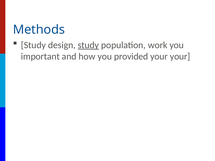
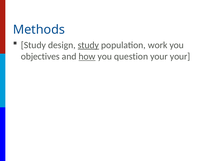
important: important -> objectives (40, 57)
how underline: none -> present (87, 57)
provided: provided -> question (131, 57)
